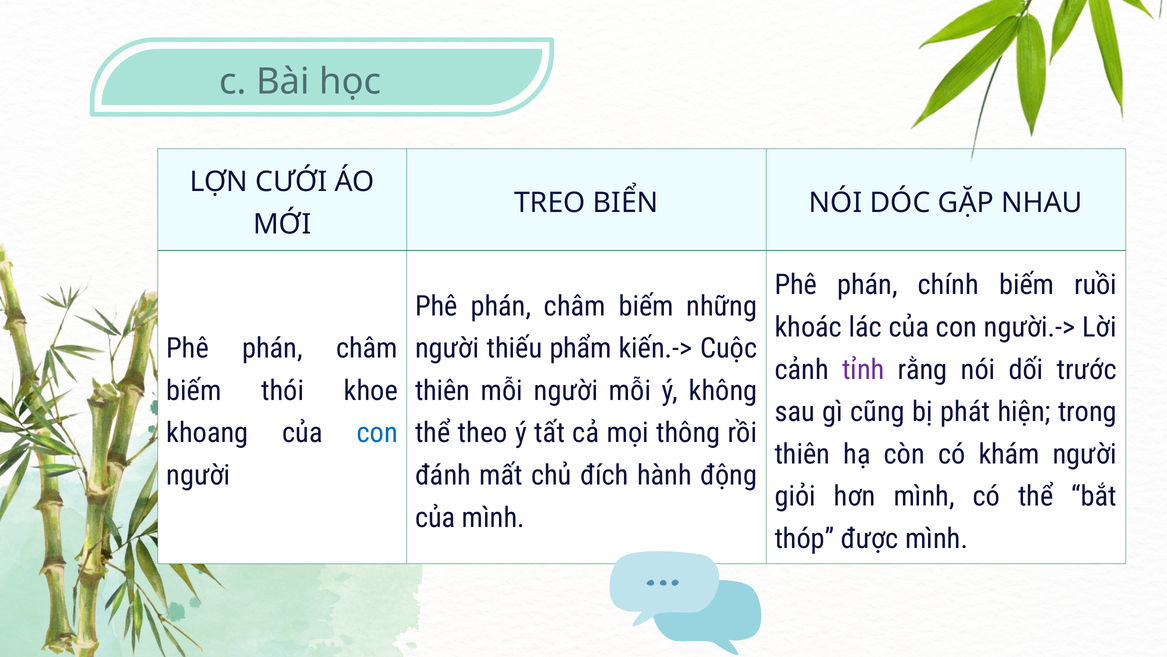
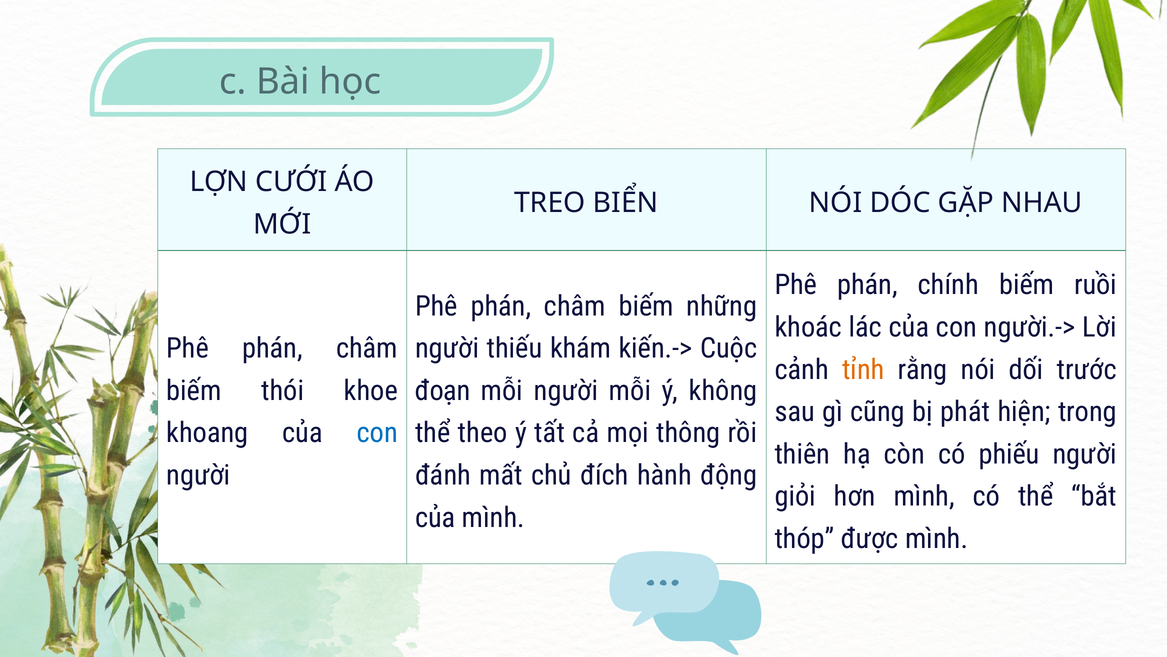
phẩm: phẩm -> khám (581, 348)
tỉnh colour: purple -> orange (863, 369)
thiên: thiên -> đoạn (443, 390)
khám: khám -> phiếu (1009, 454)
